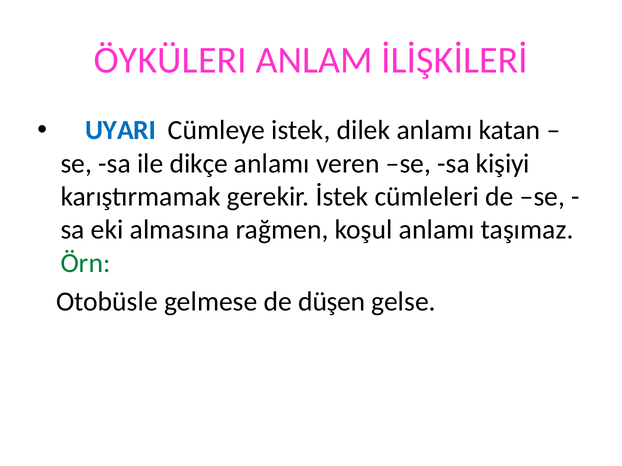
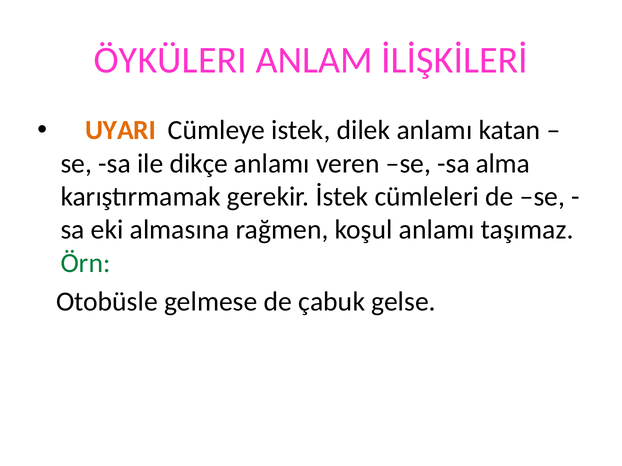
UYARI colour: blue -> orange (121, 130)
kişiyi: kişiyi -> alma (503, 164)
düşen: düşen -> çabuk (332, 302)
